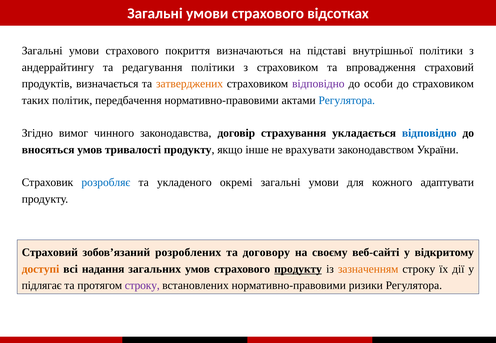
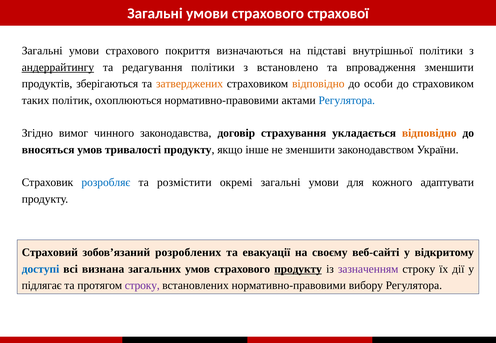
відсотках: відсотках -> страхової (338, 14)
андеррайтингу underline: none -> present (58, 67)
з страховиком: страховиком -> встановлено (288, 67)
впровадження страховий: страховий -> зменшити (449, 67)
визначається: визначається -> зберігаються (107, 84)
відповідно colour: purple -> orange (318, 84)
передбачення: передбачення -> охоплюються (128, 100)
відповідно colour: blue -> orange (429, 133)
не врахувати: врахувати -> зменшити (310, 150)
укладеного: укладеного -> розмістити (184, 183)
договору: договору -> евакуації (266, 253)
доступі colour: orange -> blue (41, 269)
надання: надання -> визнана (103, 269)
зазначенням colour: orange -> purple (368, 269)
ризики: ризики -> вибору (366, 286)
